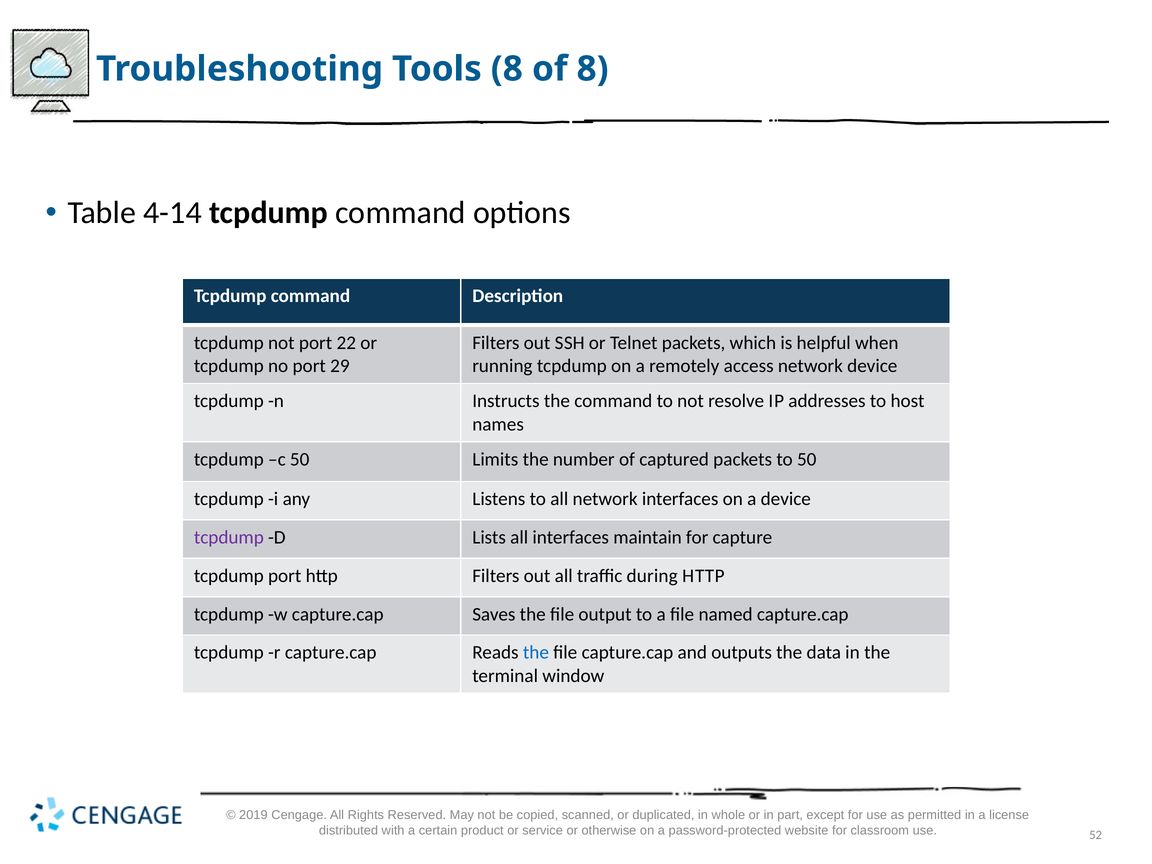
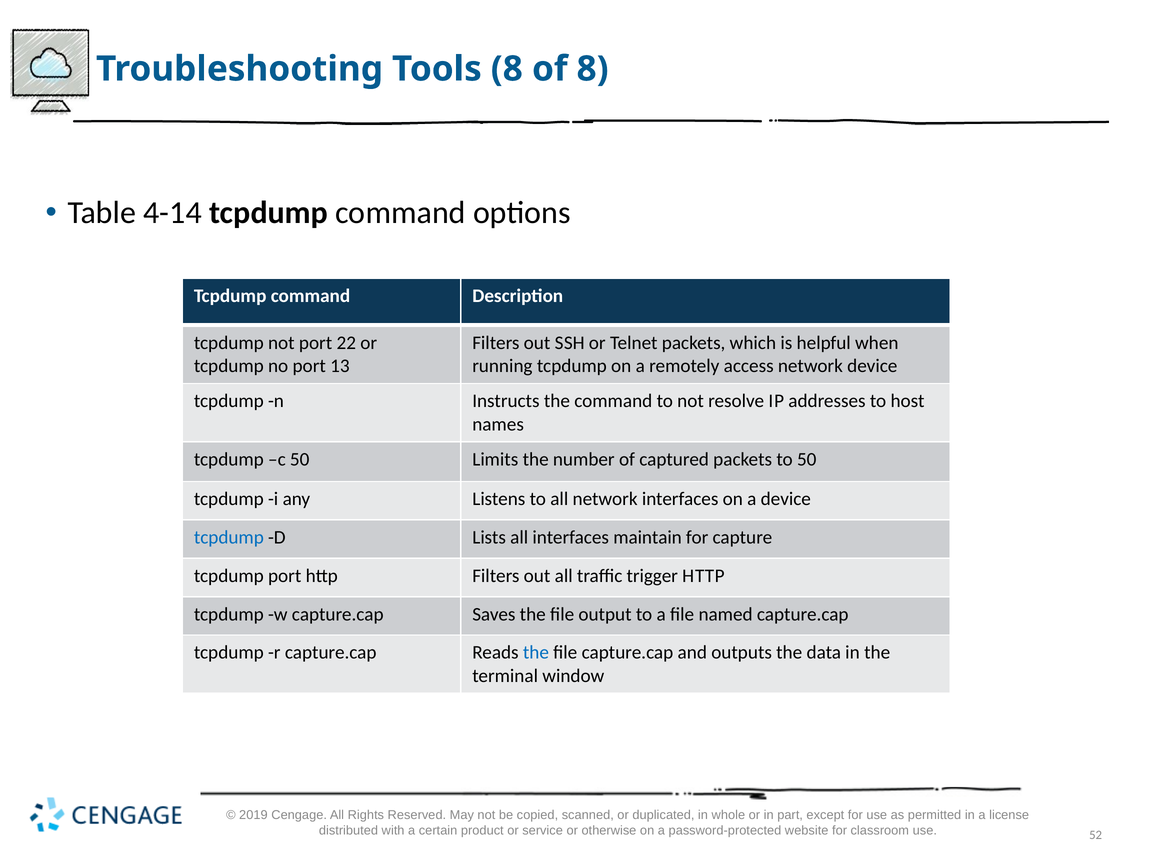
29: 29 -> 13 (340, 366)
tcpdump colour: purple -> blue (229, 538)
during: during -> trigger (652, 576)
